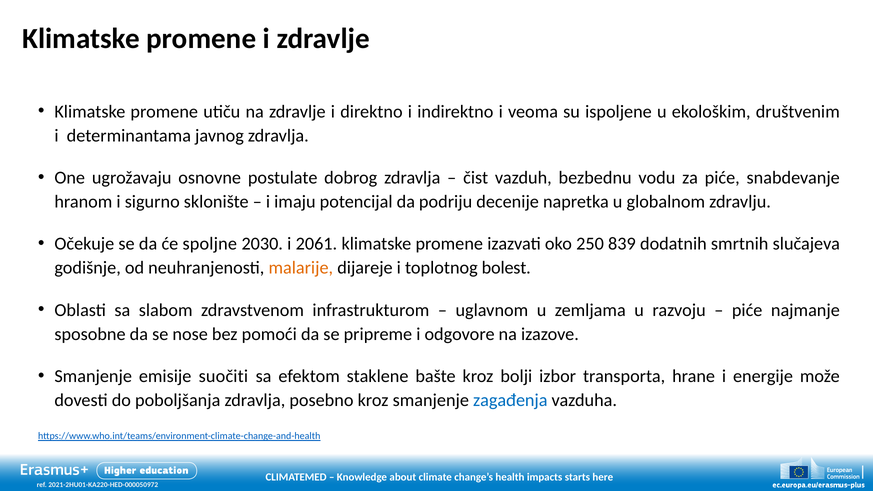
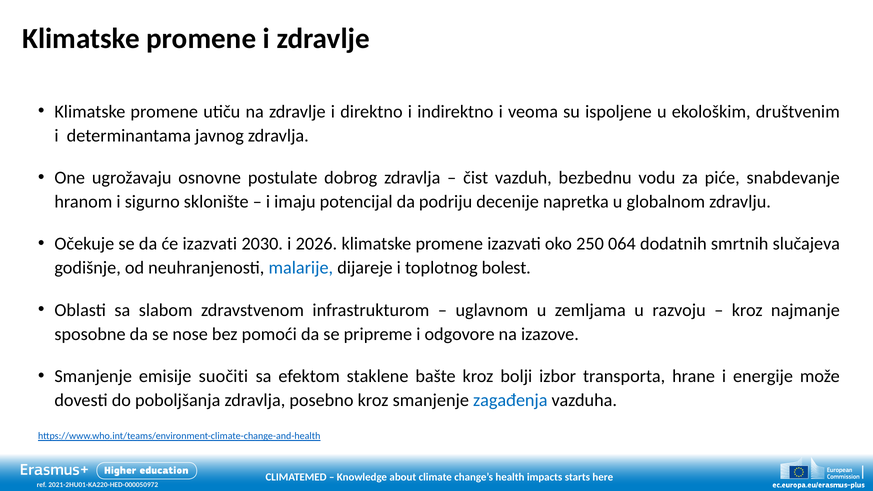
će spoljne: spoljne -> izazvati (210, 244)
2061: 2061 -> 2026 (316, 244)
839: 839 -> 064 (622, 244)
malarije colour: orange -> blue (301, 268)
piće: piće -> kroz (747, 310)
